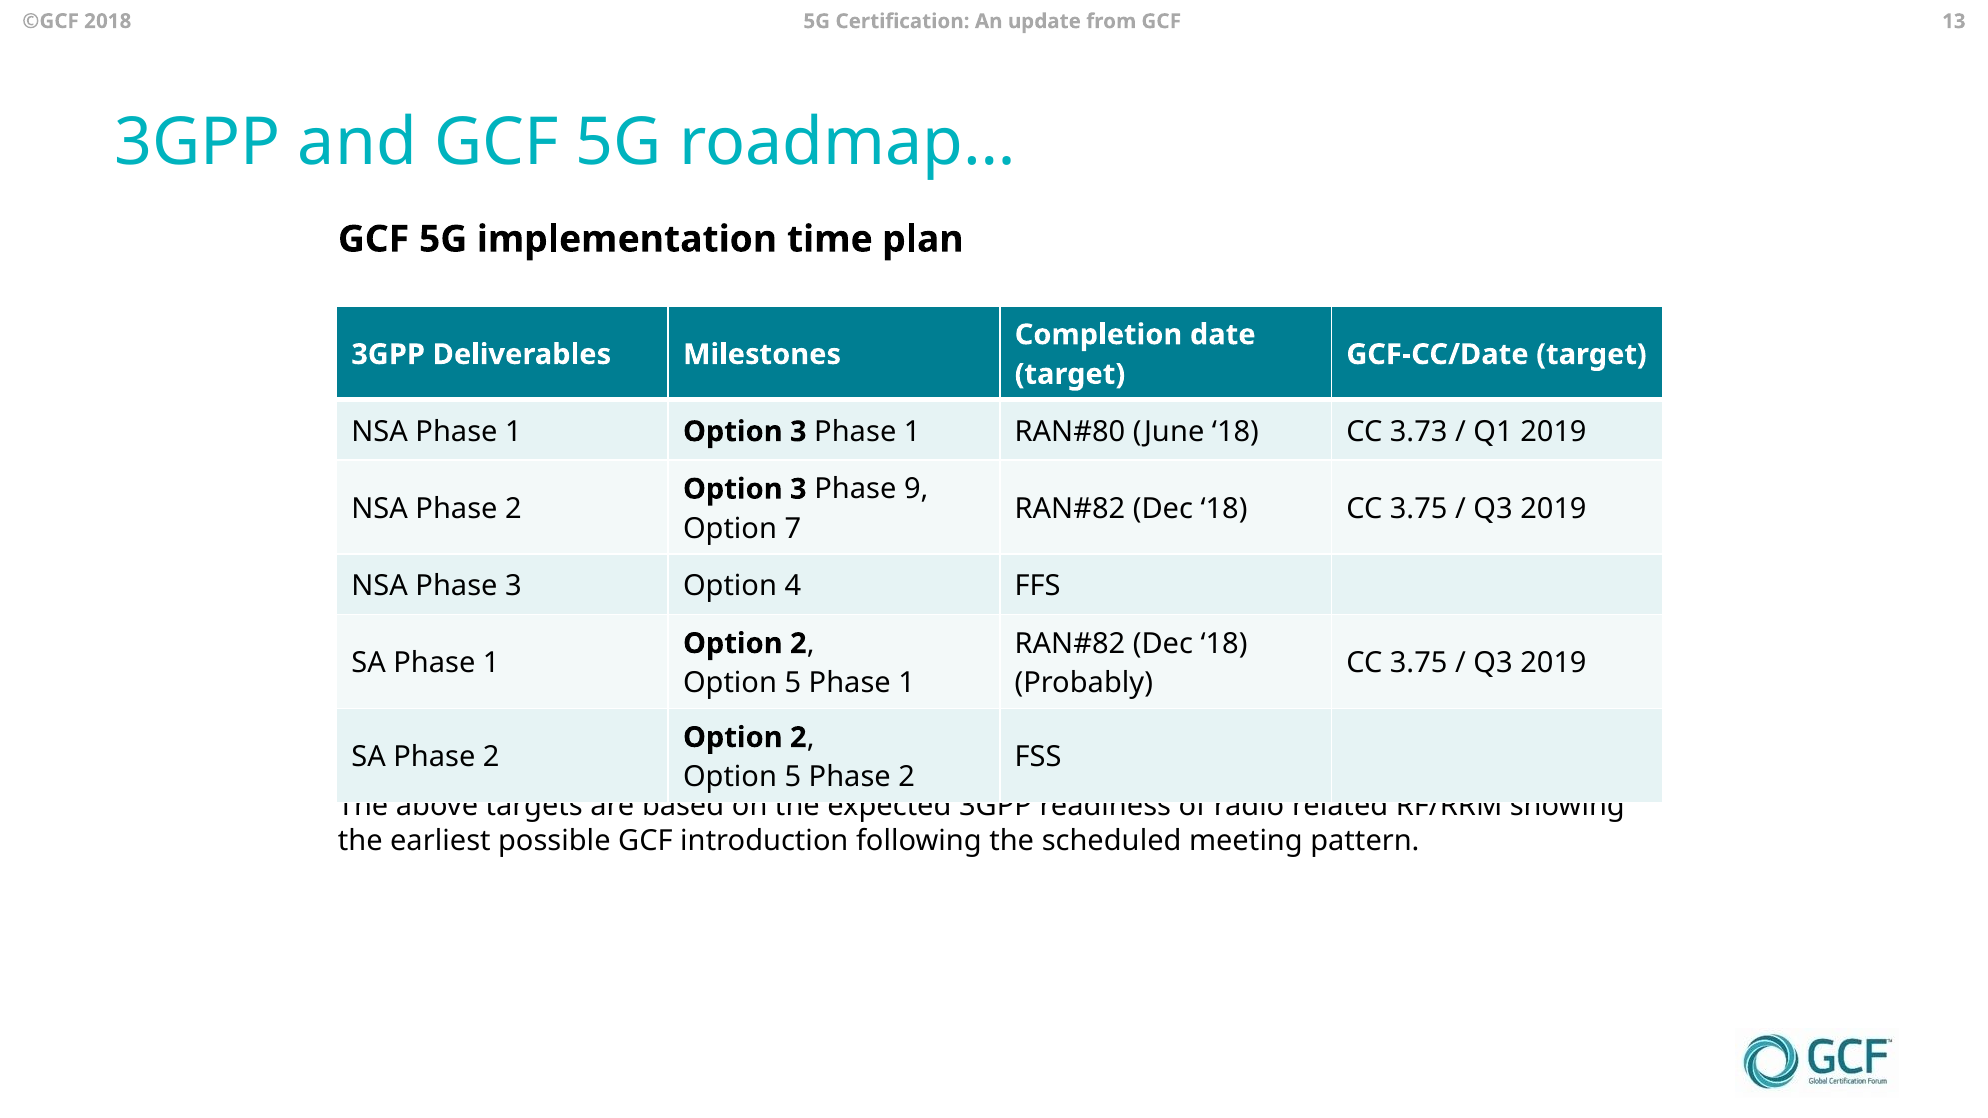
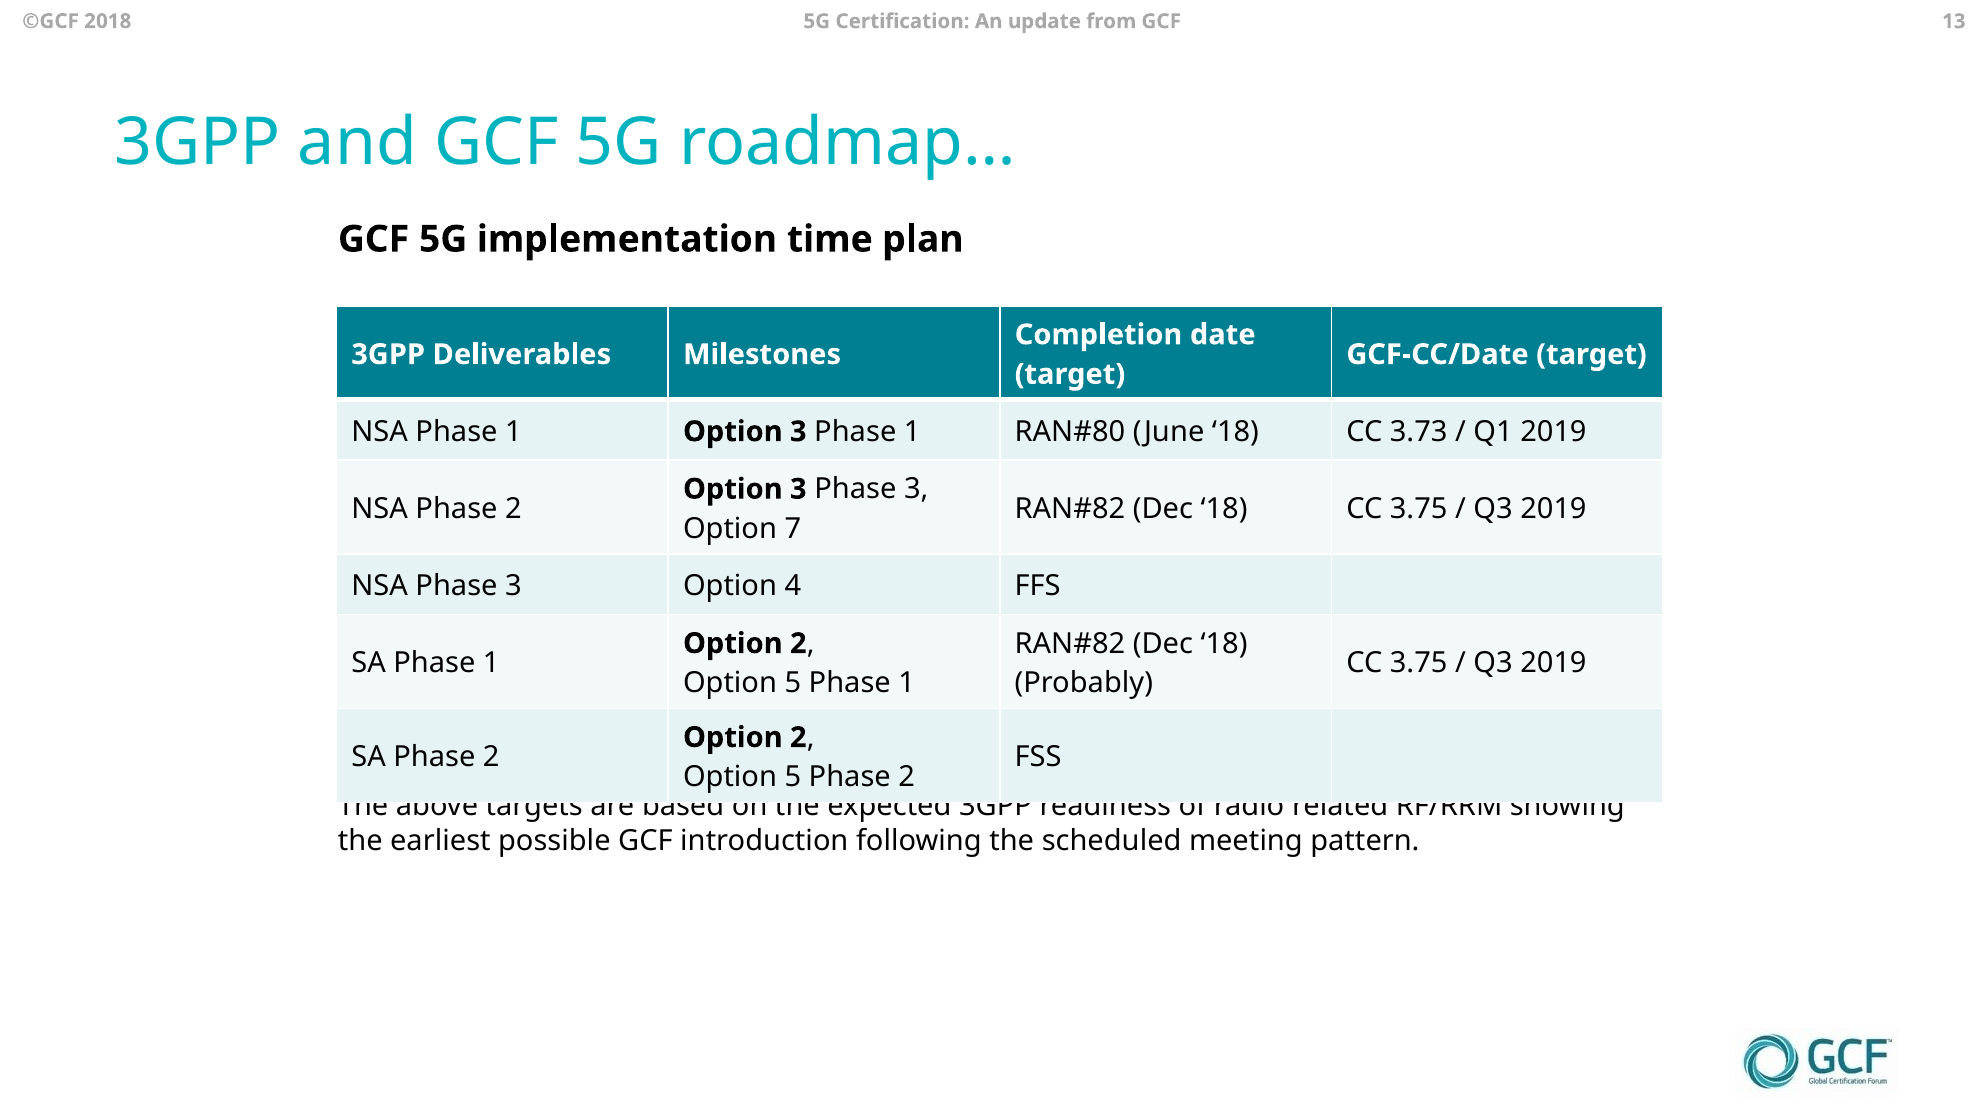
3 Phase 9: 9 -> 3 (916, 489)
